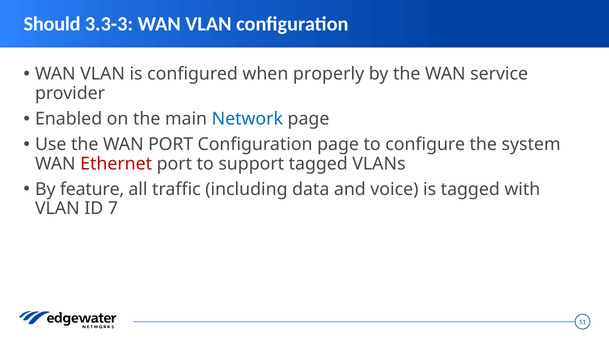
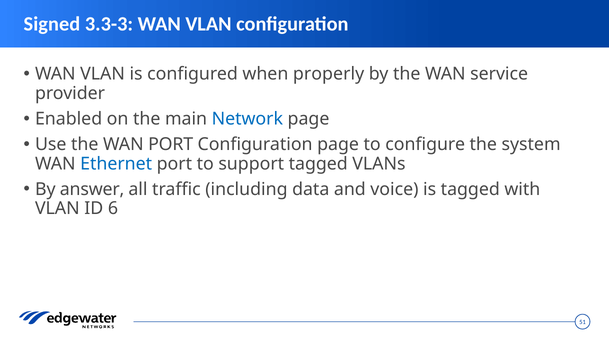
Should: Should -> Signed (52, 24)
Ethernet colour: red -> blue (116, 163)
feature: feature -> answer (92, 189)
7: 7 -> 6 (113, 208)
